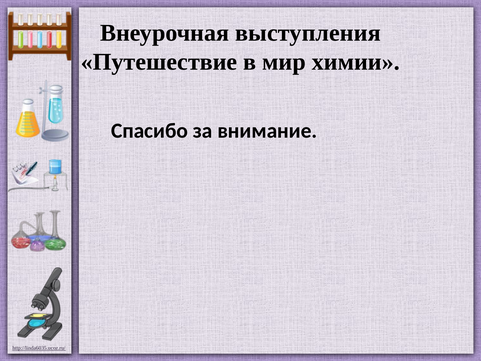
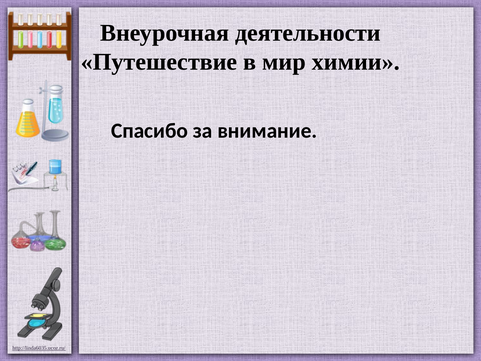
выступления: выступления -> деятельности (308, 33)
